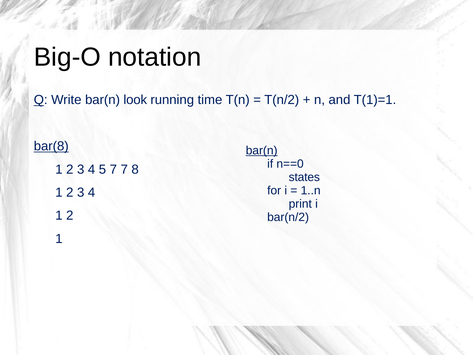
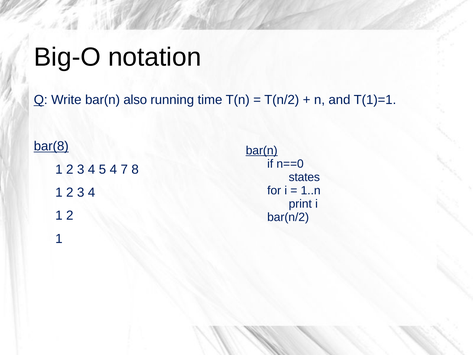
look: look -> also (135, 100)
5 7: 7 -> 4 (113, 169)
